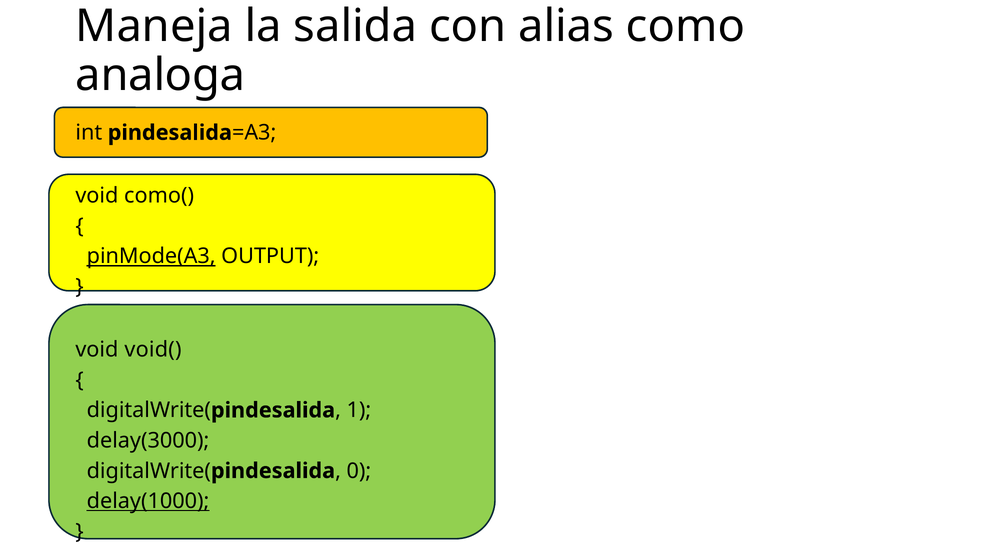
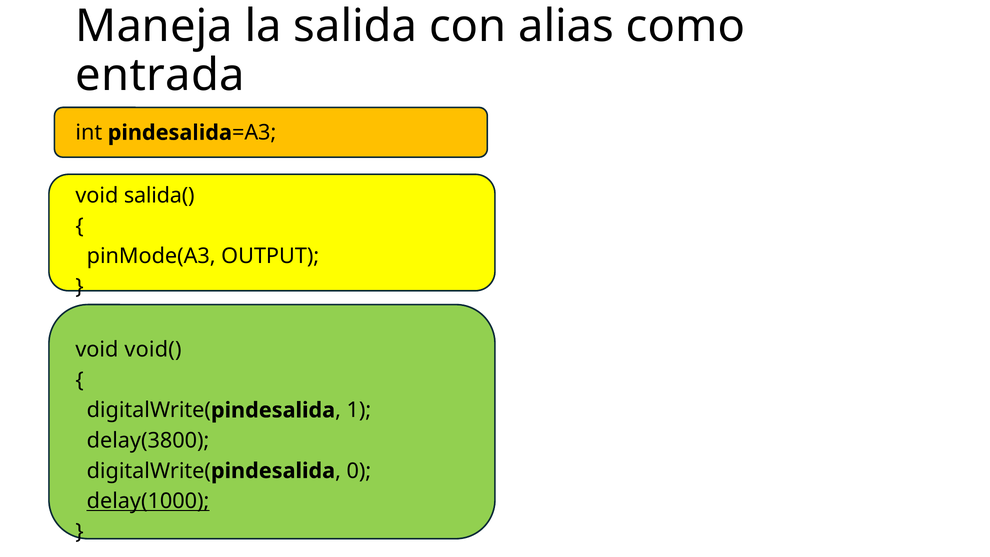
analoga: analoga -> entrada (160, 75)
como(: como( -> salida( (159, 196)
pinMode(A3 underline: present -> none (151, 256)
delay(3000: delay(3000 -> delay(3800 (148, 440)
